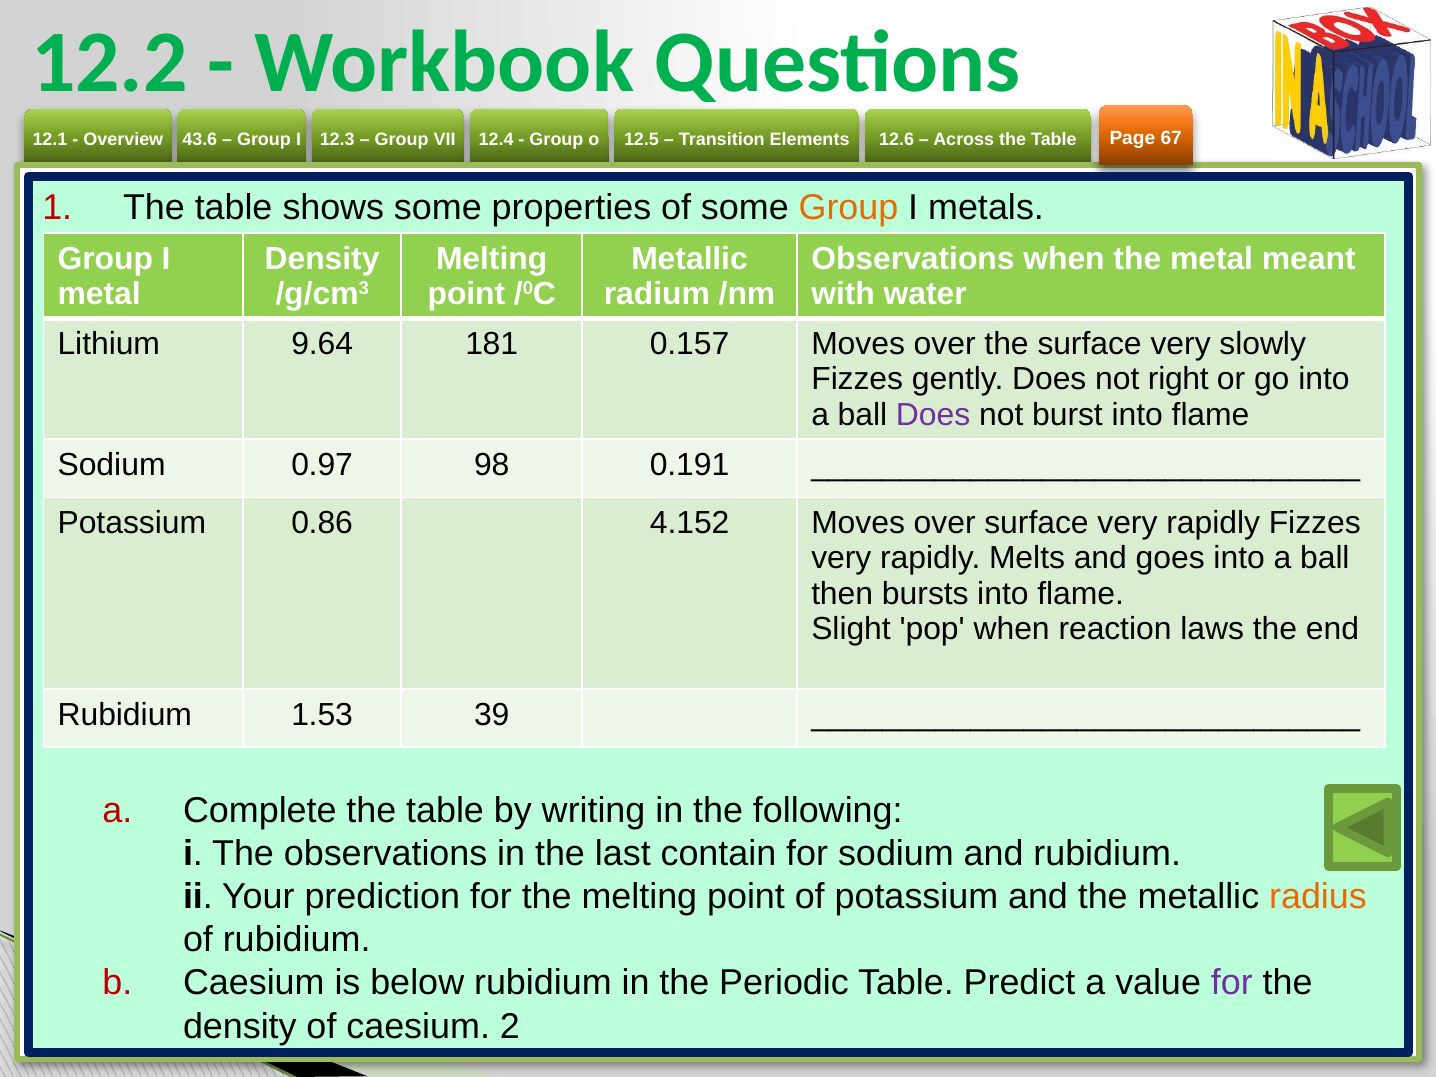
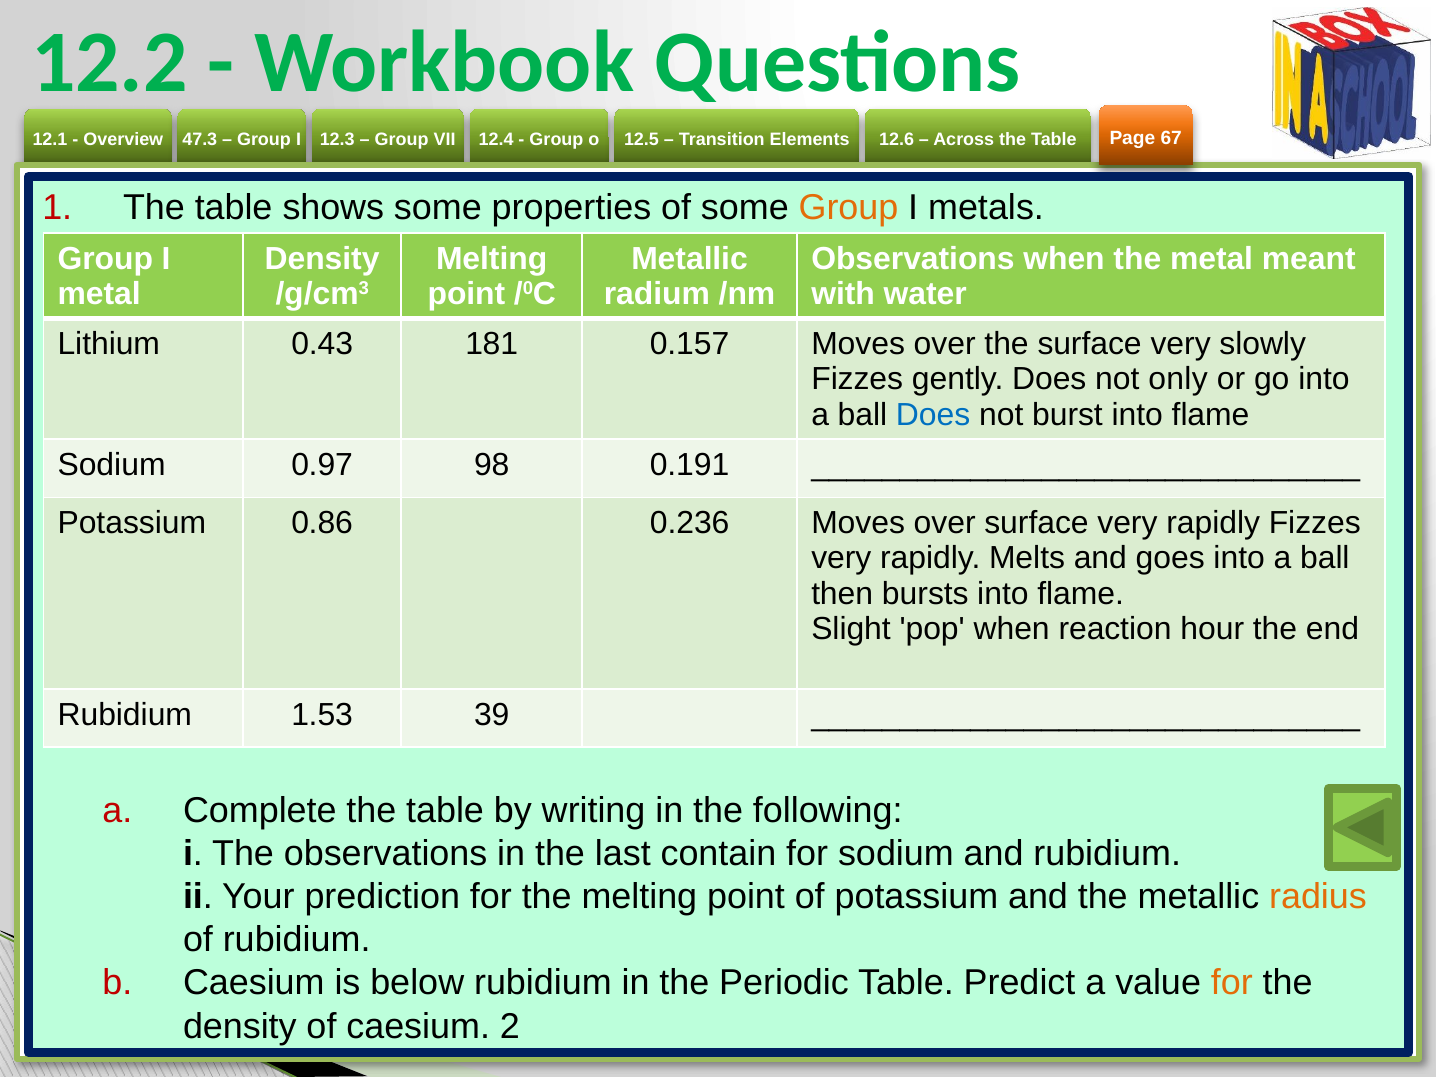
43.6: 43.6 -> 47.3 (200, 139)
9.64: 9.64 -> 0.43 (322, 344)
right: right -> only (1178, 379)
Does colour: purple -> blue (933, 415)
4.152: 4.152 -> 0.236 (690, 523)
laws: laws -> hour (1212, 629)
for colour: purple -> orange (1232, 983)
